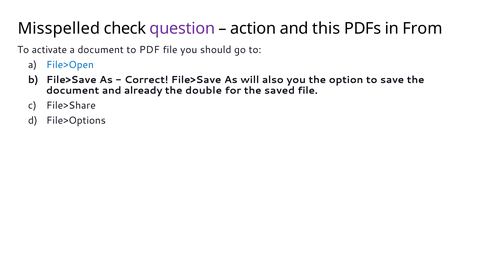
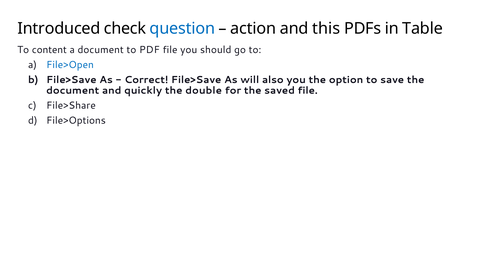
Misspelled: Misspelled -> Introduced (59, 28)
question colour: purple -> blue (182, 28)
From: From -> Table (423, 28)
activate: activate -> content (49, 50)
already: already -> quickly (143, 91)
